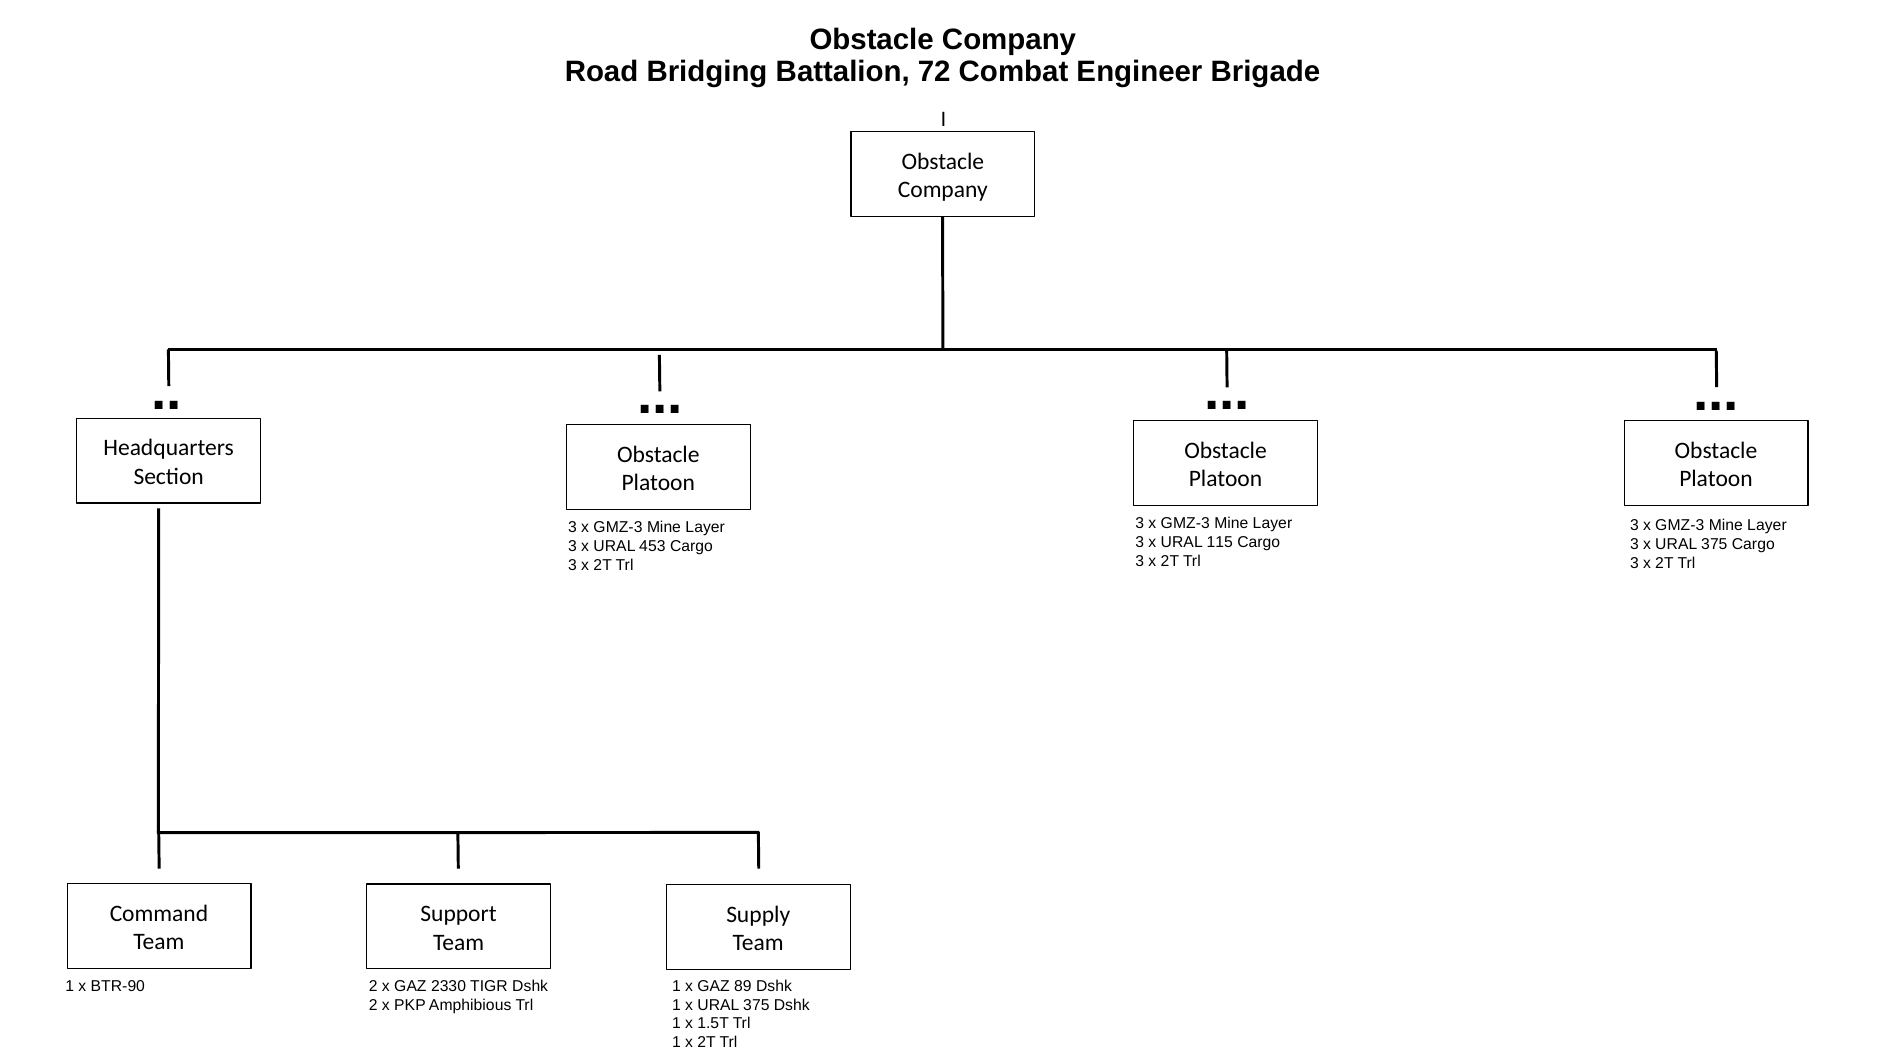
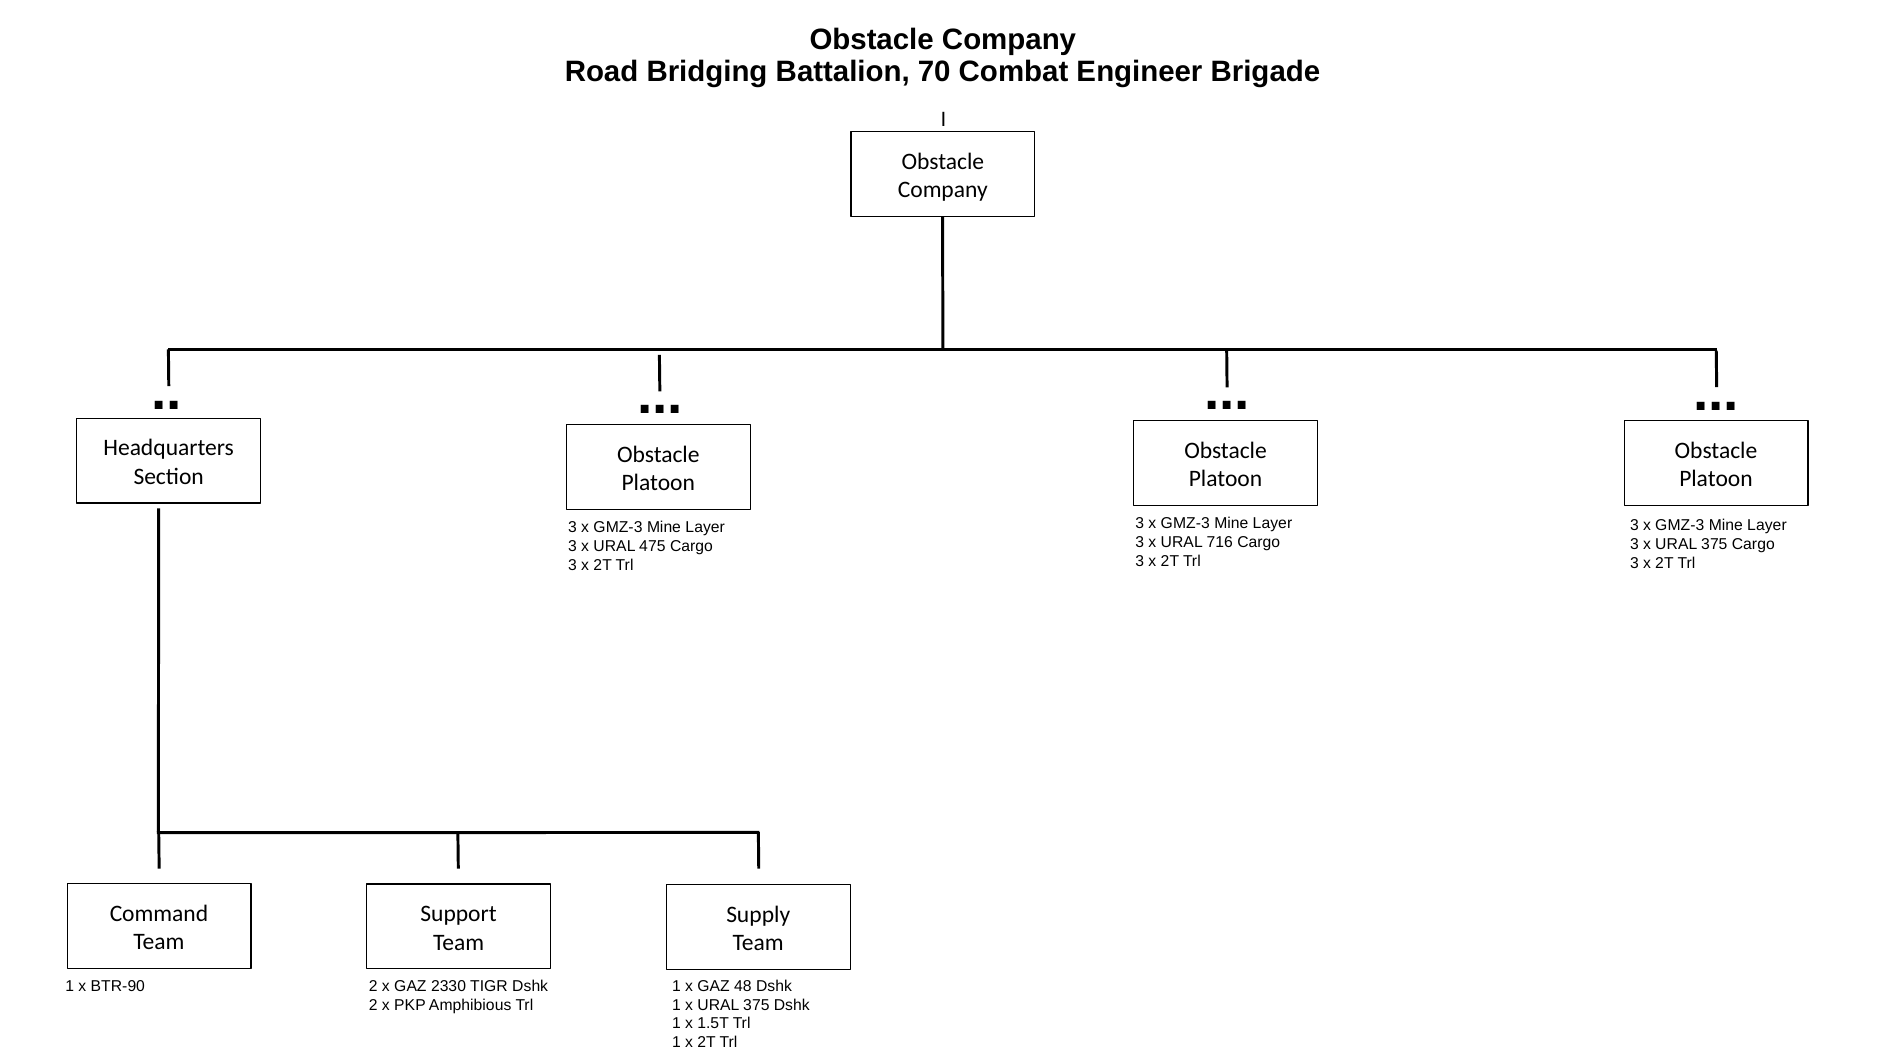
72: 72 -> 70 (934, 71)
115: 115 -> 716 (1220, 542)
453: 453 -> 475 (652, 546)
89: 89 -> 48 (743, 986)
